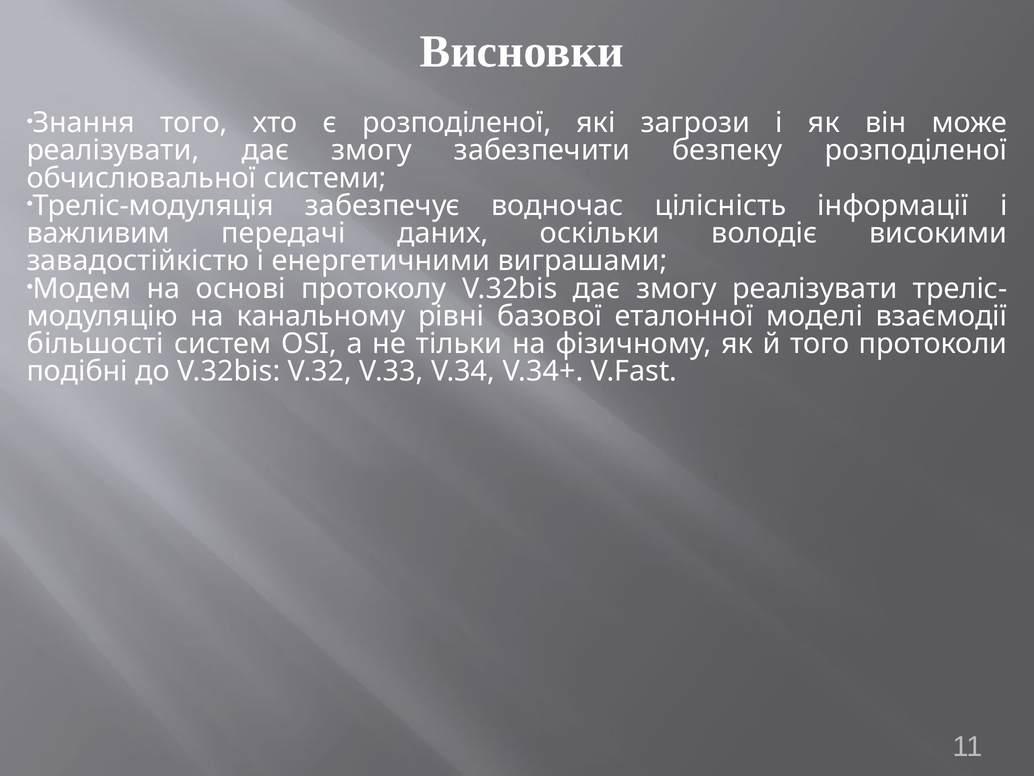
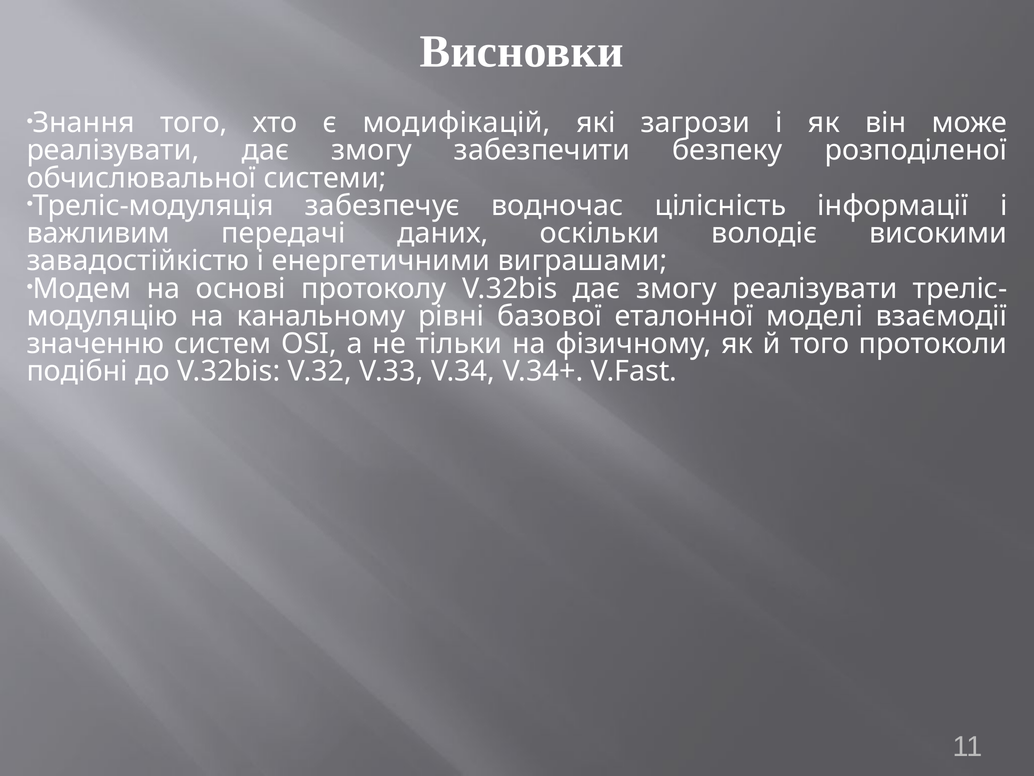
є розподіленої: розподіленої -> модифікацій (457, 123)
більшості: більшості -> значенню (95, 344)
